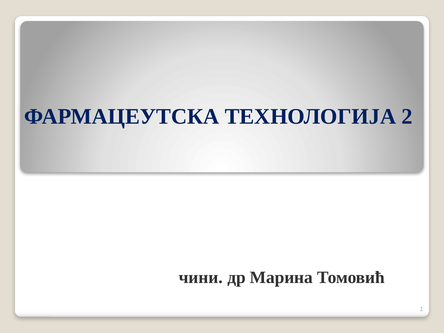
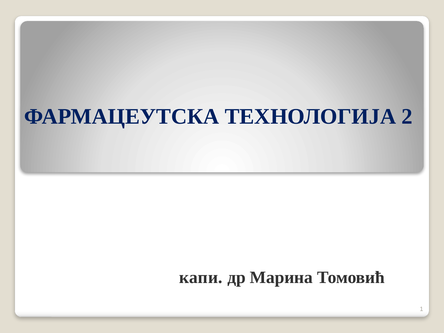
чини: чини -> капи (201, 277)
